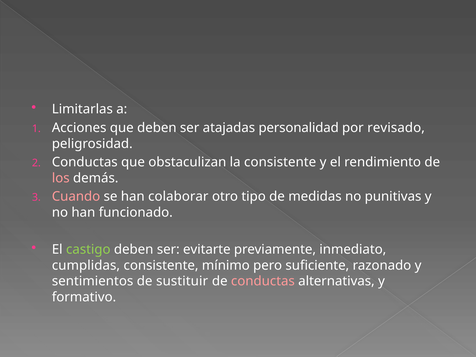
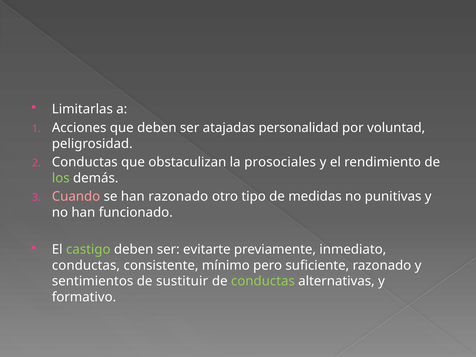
revisado: revisado -> voluntad (396, 128)
la consistente: consistente -> prosociales (280, 162)
los colour: pink -> light green (61, 178)
han colaborar: colaborar -> razonado (178, 197)
cumplidas: cumplidas -> conductas (86, 265)
conductas colour: pink -> light green (263, 281)
